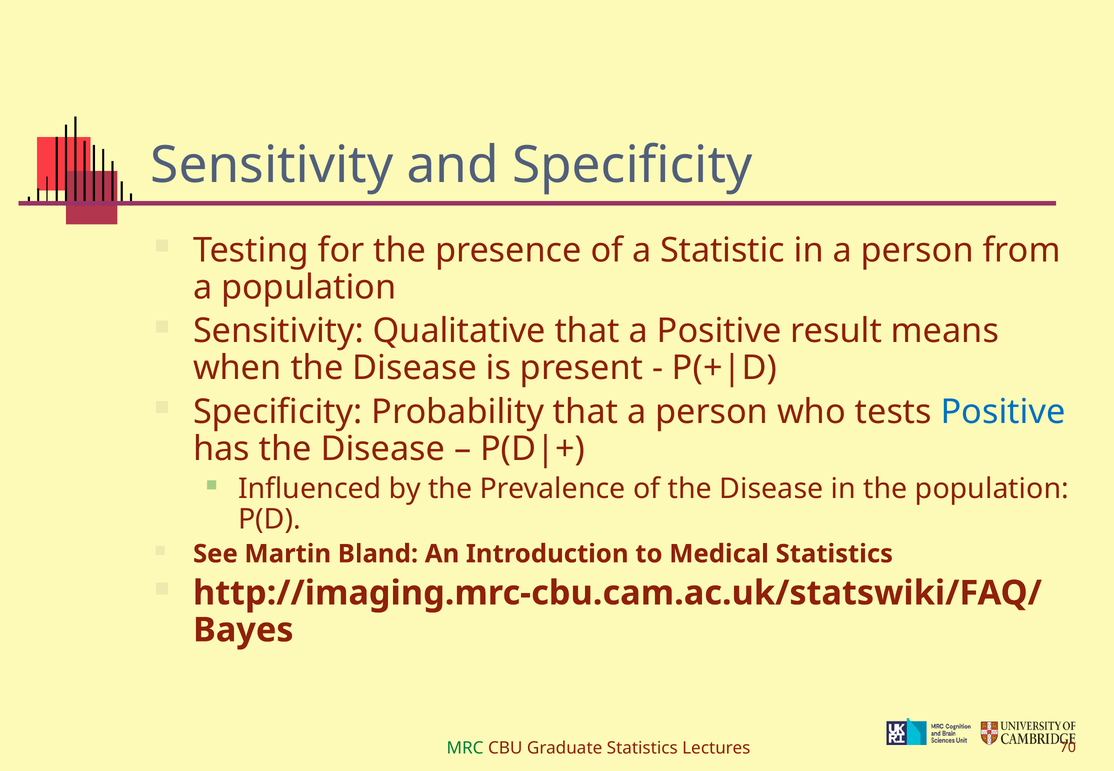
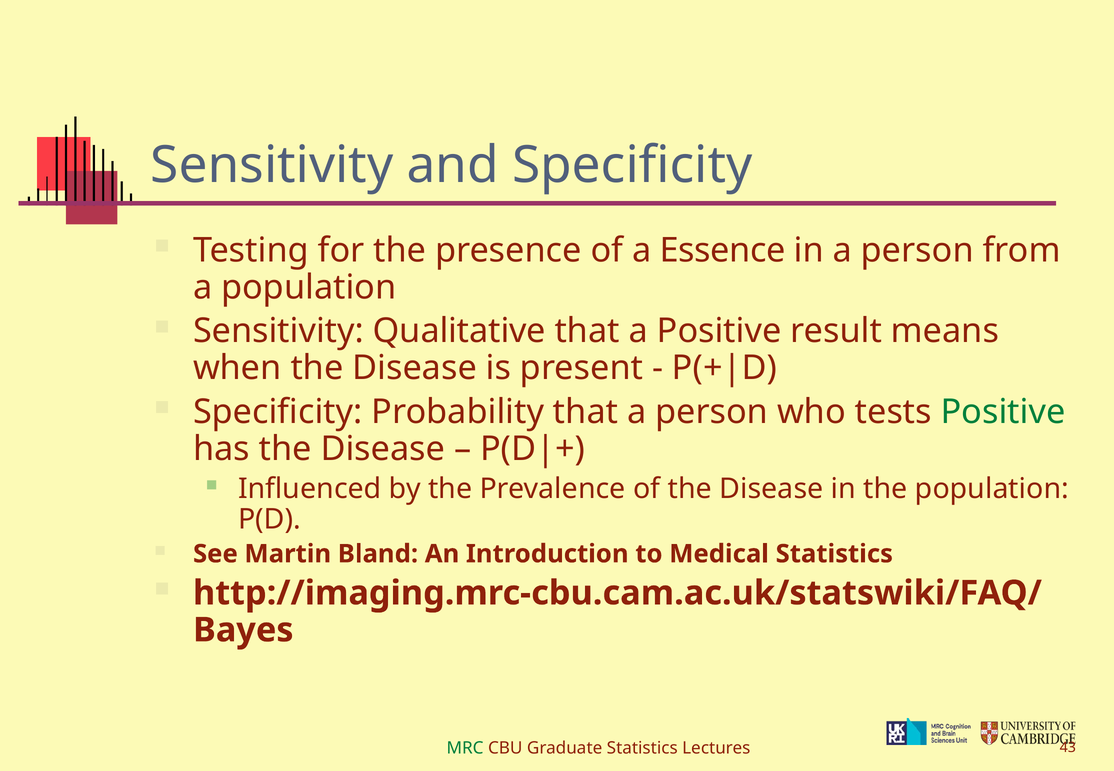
Statistic: Statistic -> Essence (723, 250)
Positive colour: blue -> green (1003, 412)
70: 70 -> 43 (1068, 748)
